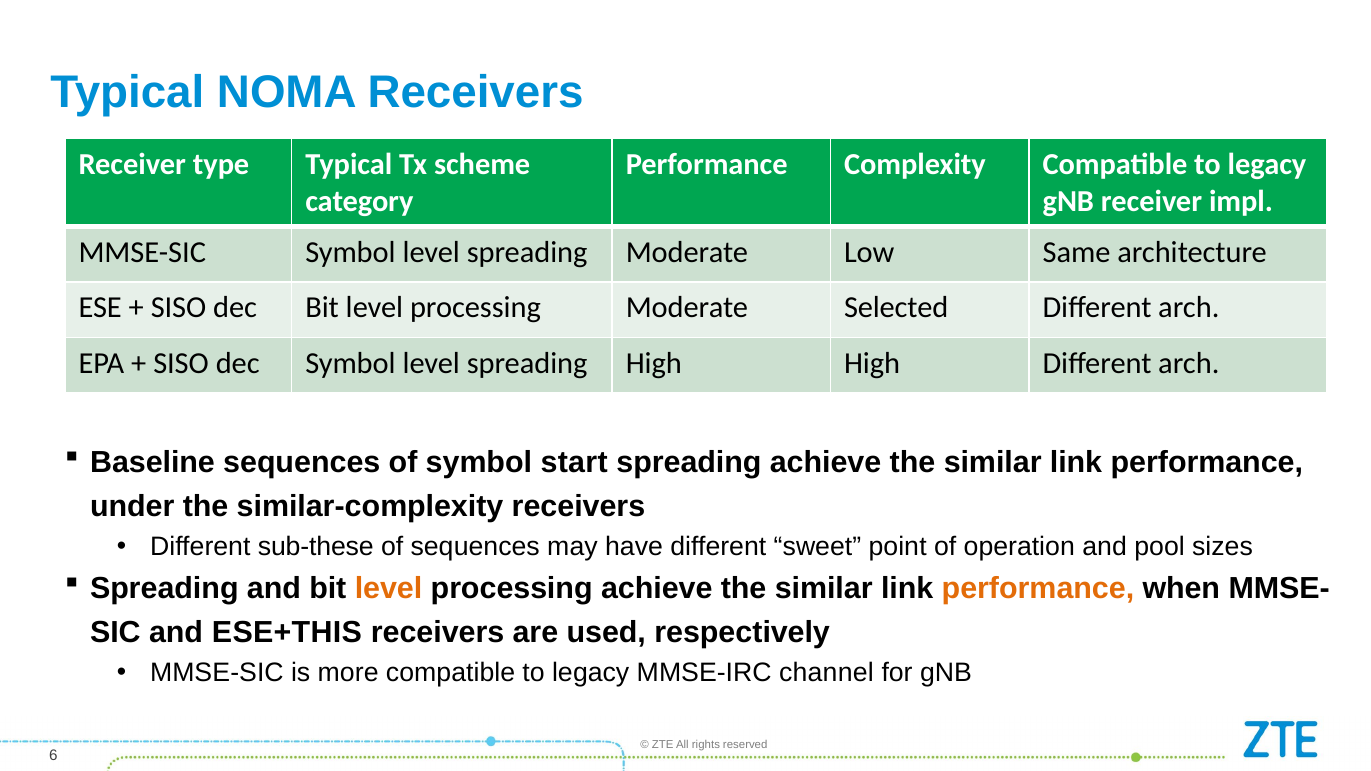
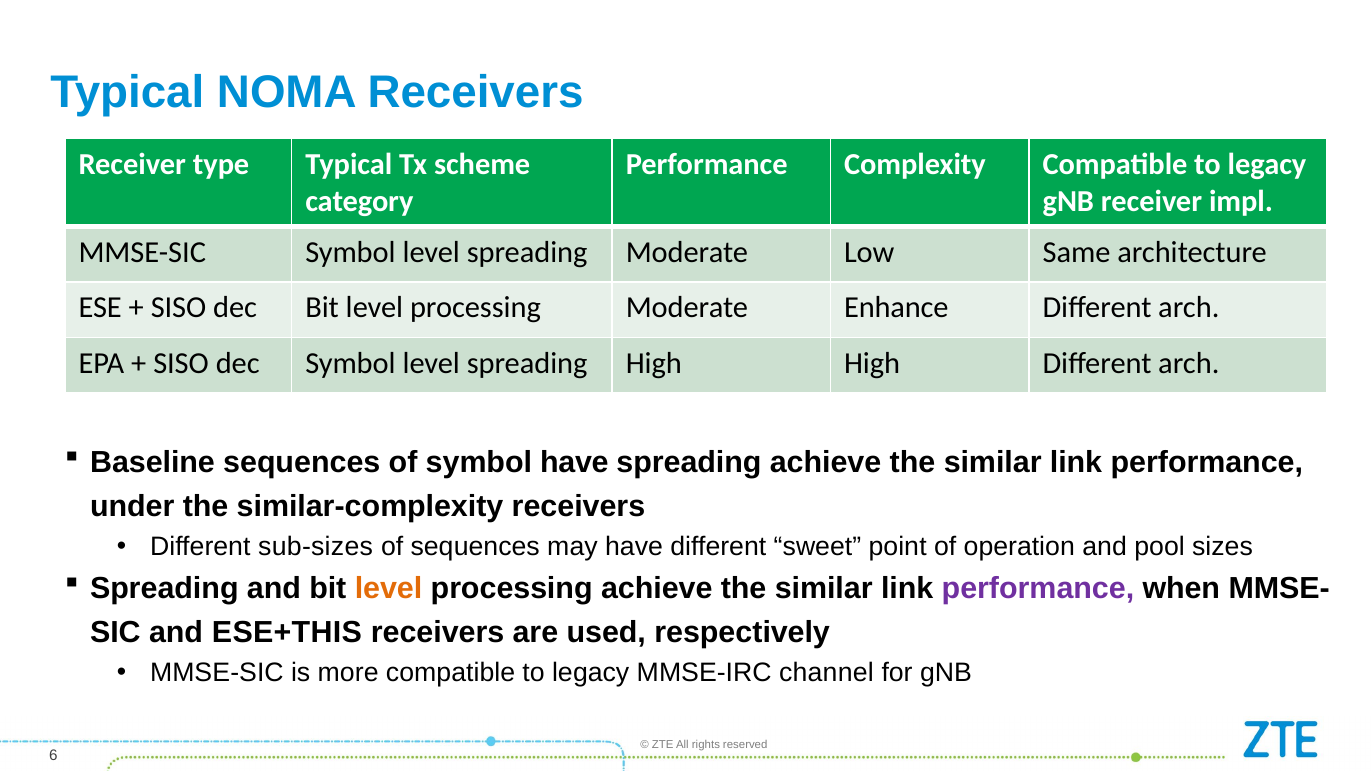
Selected: Selected -> Enhance (896, 308)
symbol start: start -> have (574, 463)
sub-these: sub-these -> sub-sizes (316, 547)
performance colour: orange -> purple (1038, 589)
